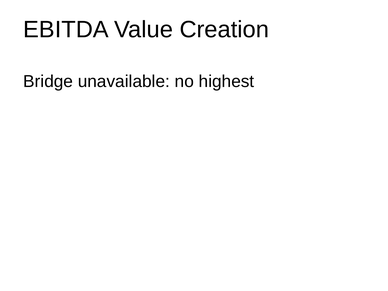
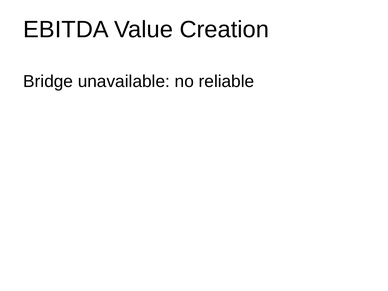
highest: highest -> reliable (226, 81)
